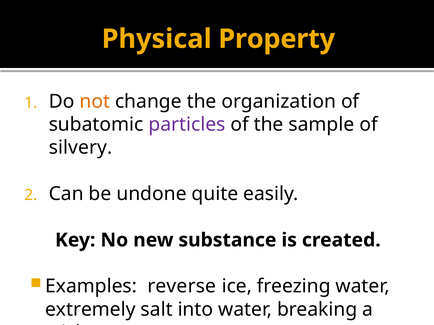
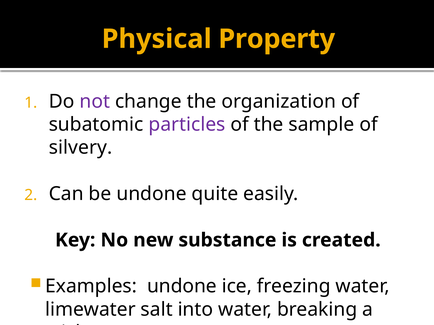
not colour: orange -> purple (95, 102)
Examples reverse: reverse -> undone (182, 287)
extremely: extremely -> limewater (90, 310)
